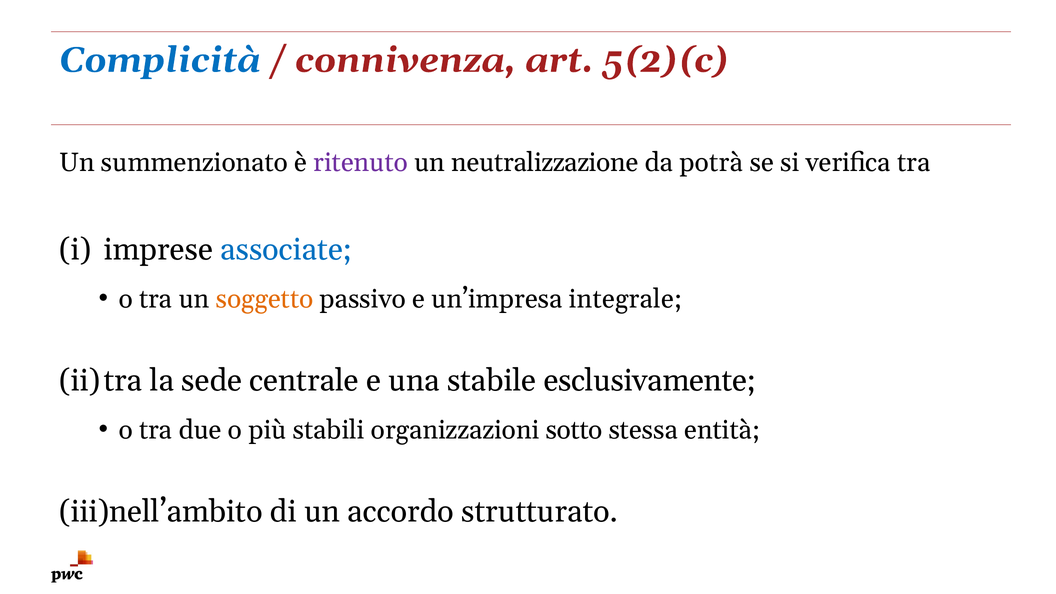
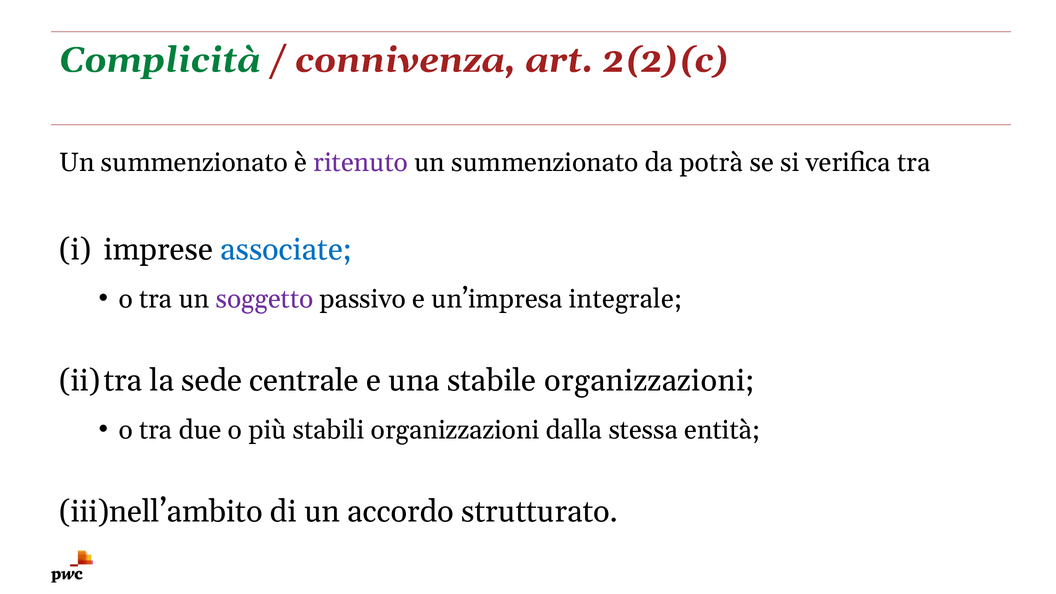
Complicità colour: blue -> green (160, 60)
5(2)(c: 5(2)(c -> 2(2)(c (666, 60)
neutralizzazione: neutralizzazione -> summenzionato (545, 162)
soggetto colour: orange -> purple (265, 299)
stabile esclusivamente: esclusivamente -> organizzazioni (650, 380)
sotto: sotto -> dalla (574, 430)
